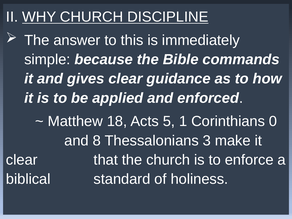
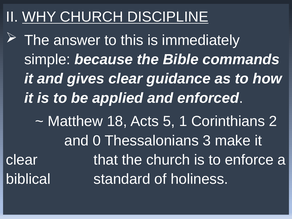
0: 0 -> 2 (273, 121)
8: 8 -> 0 (97, 141)
